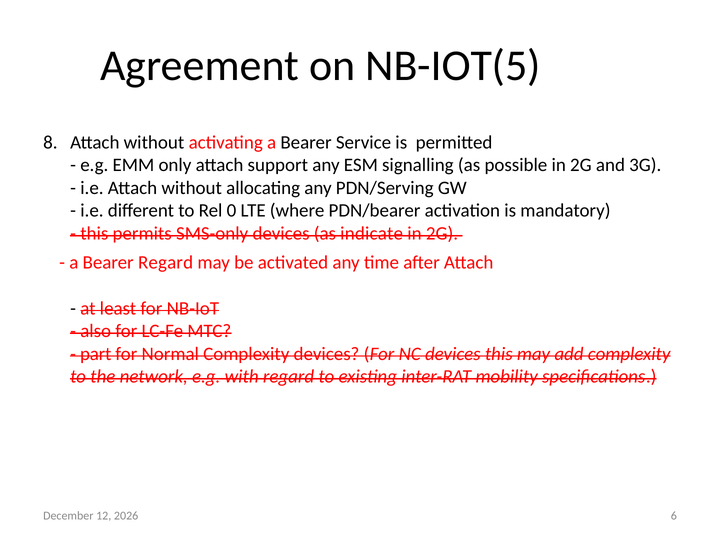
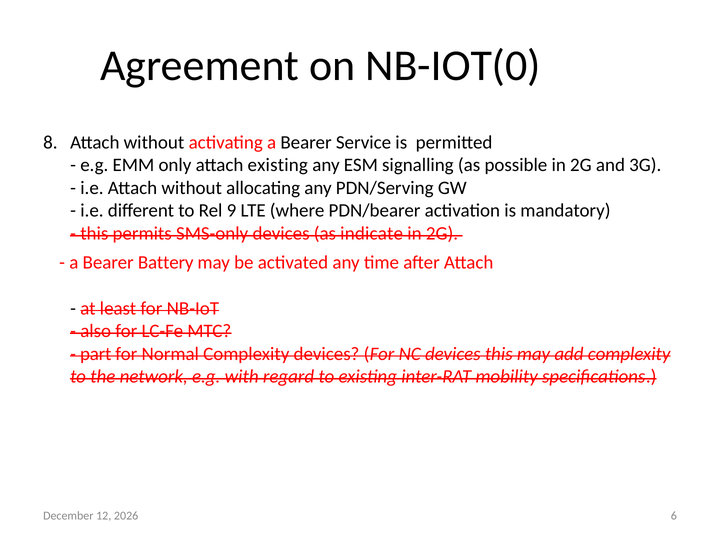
NB-IOT(5: NB-IOT(5 -> NB-IOT(0 (453, 66)
attach support: support -> existing (278, 165)
0: 0 -> 9 (232, 211)
Bearer Regard: Regard -> Battery (166, 263)
